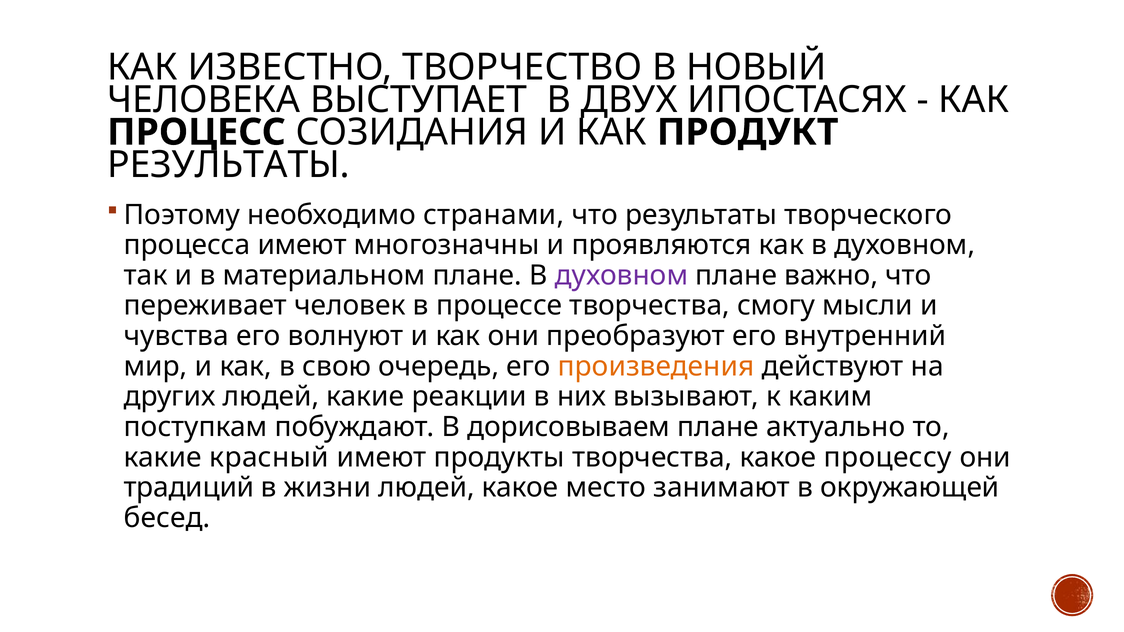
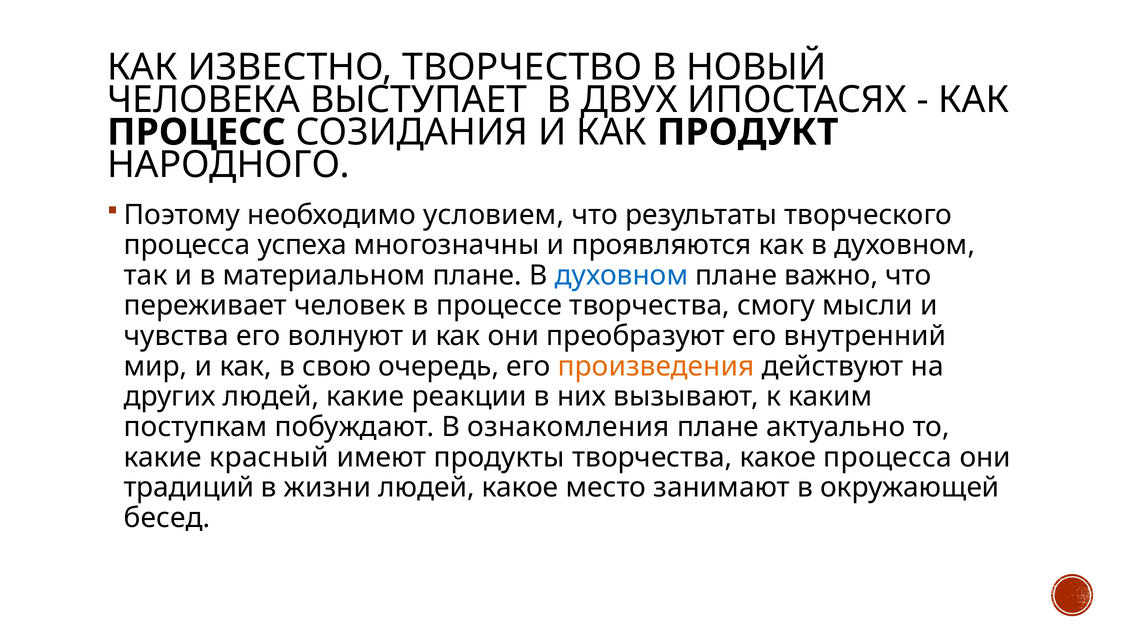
РЕЗУЛЬТАТЫ: РЕЗУЛЬТАТЫ -> НАРОДНОГО (229, 165)
странами: странами -> условием (494, 215)
процесса имеют: имеют -> успеха (302, 245)
духовном colour: purple -> blue (621, 275)
дорисовываем: дорисовываем -> ознакомления (568, 427)
какое процессу: процессу -> процесса (888, 457)
